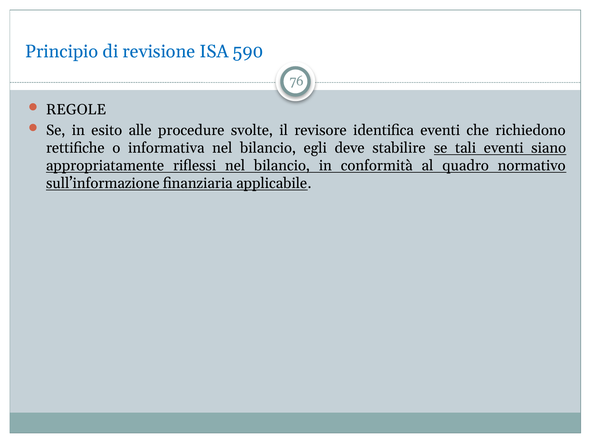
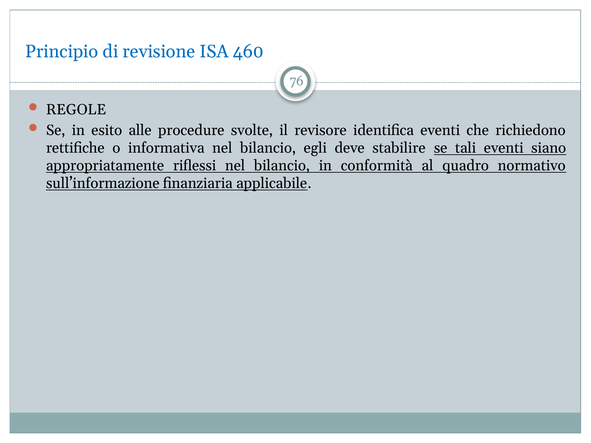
590: 590 -> 460 (248, 51)
